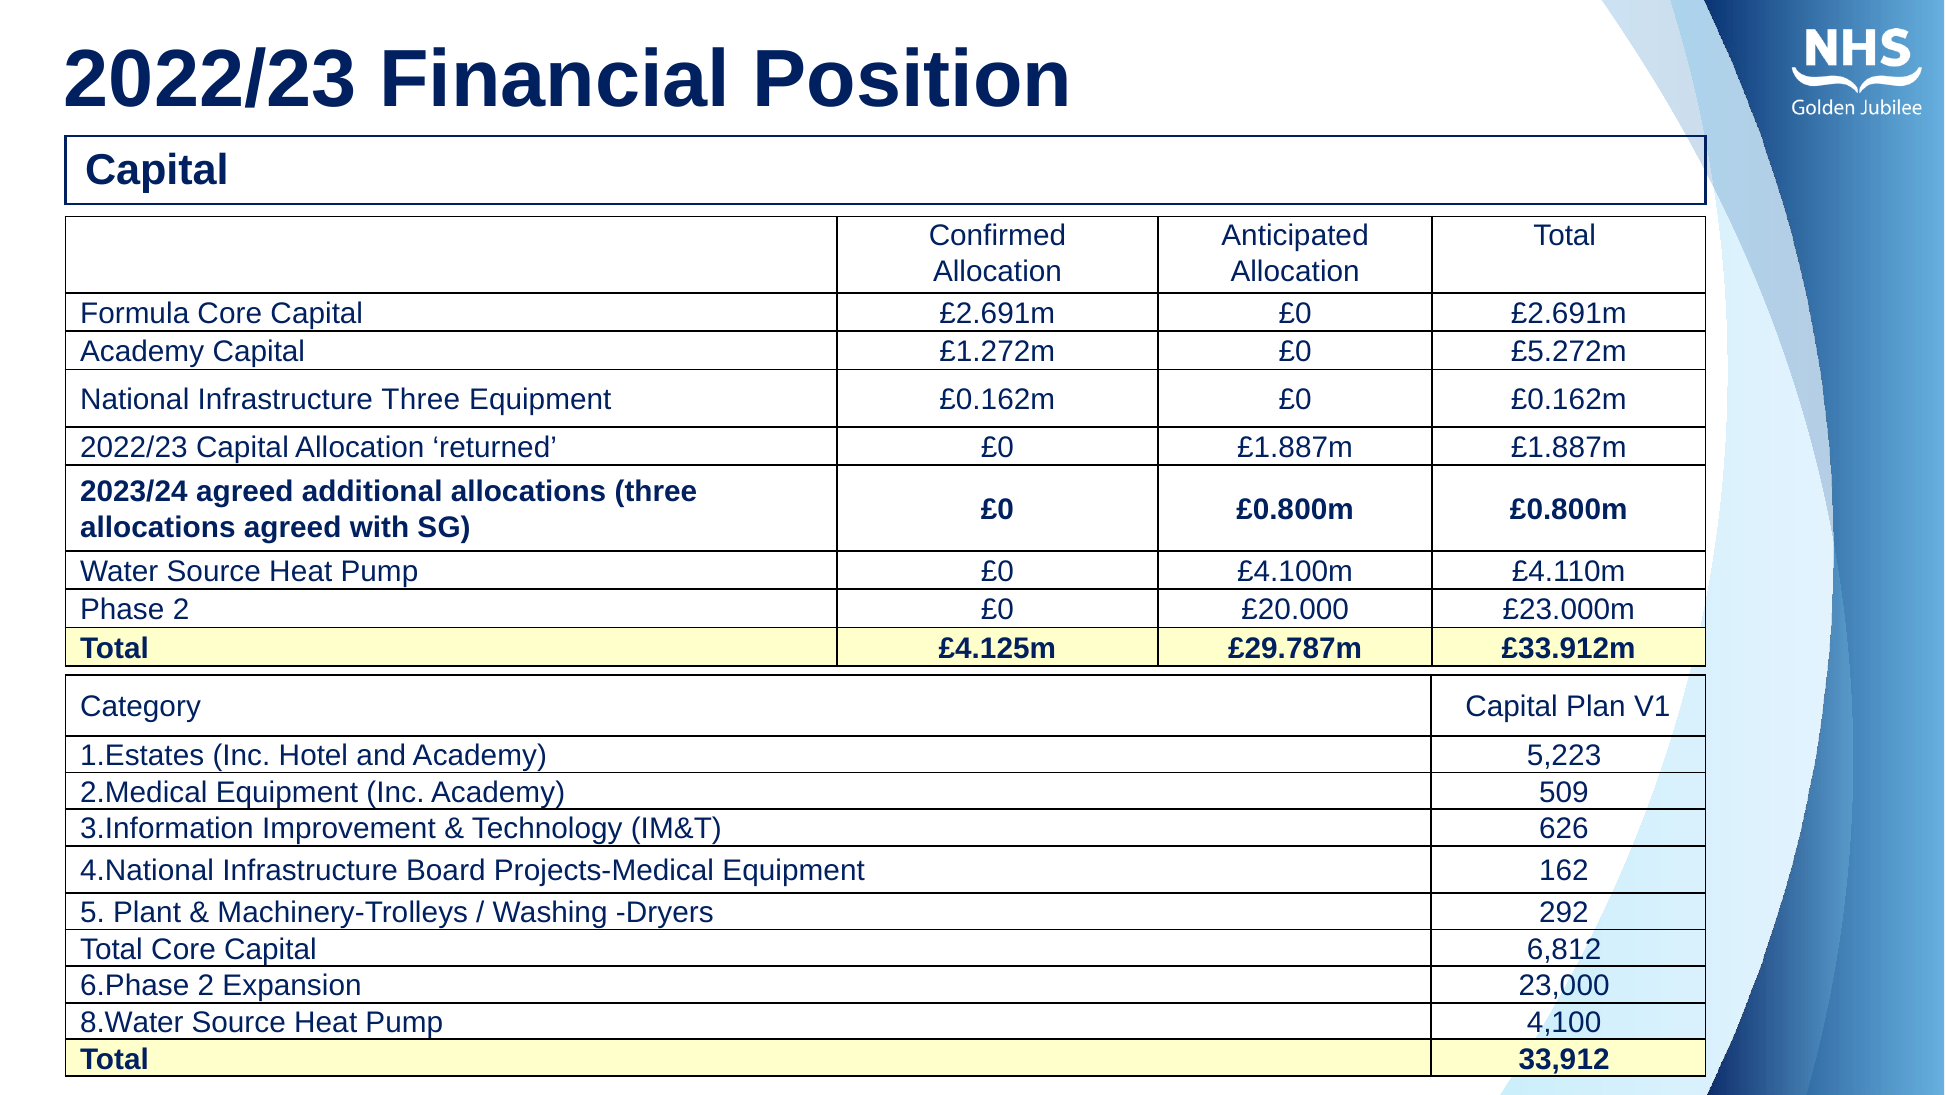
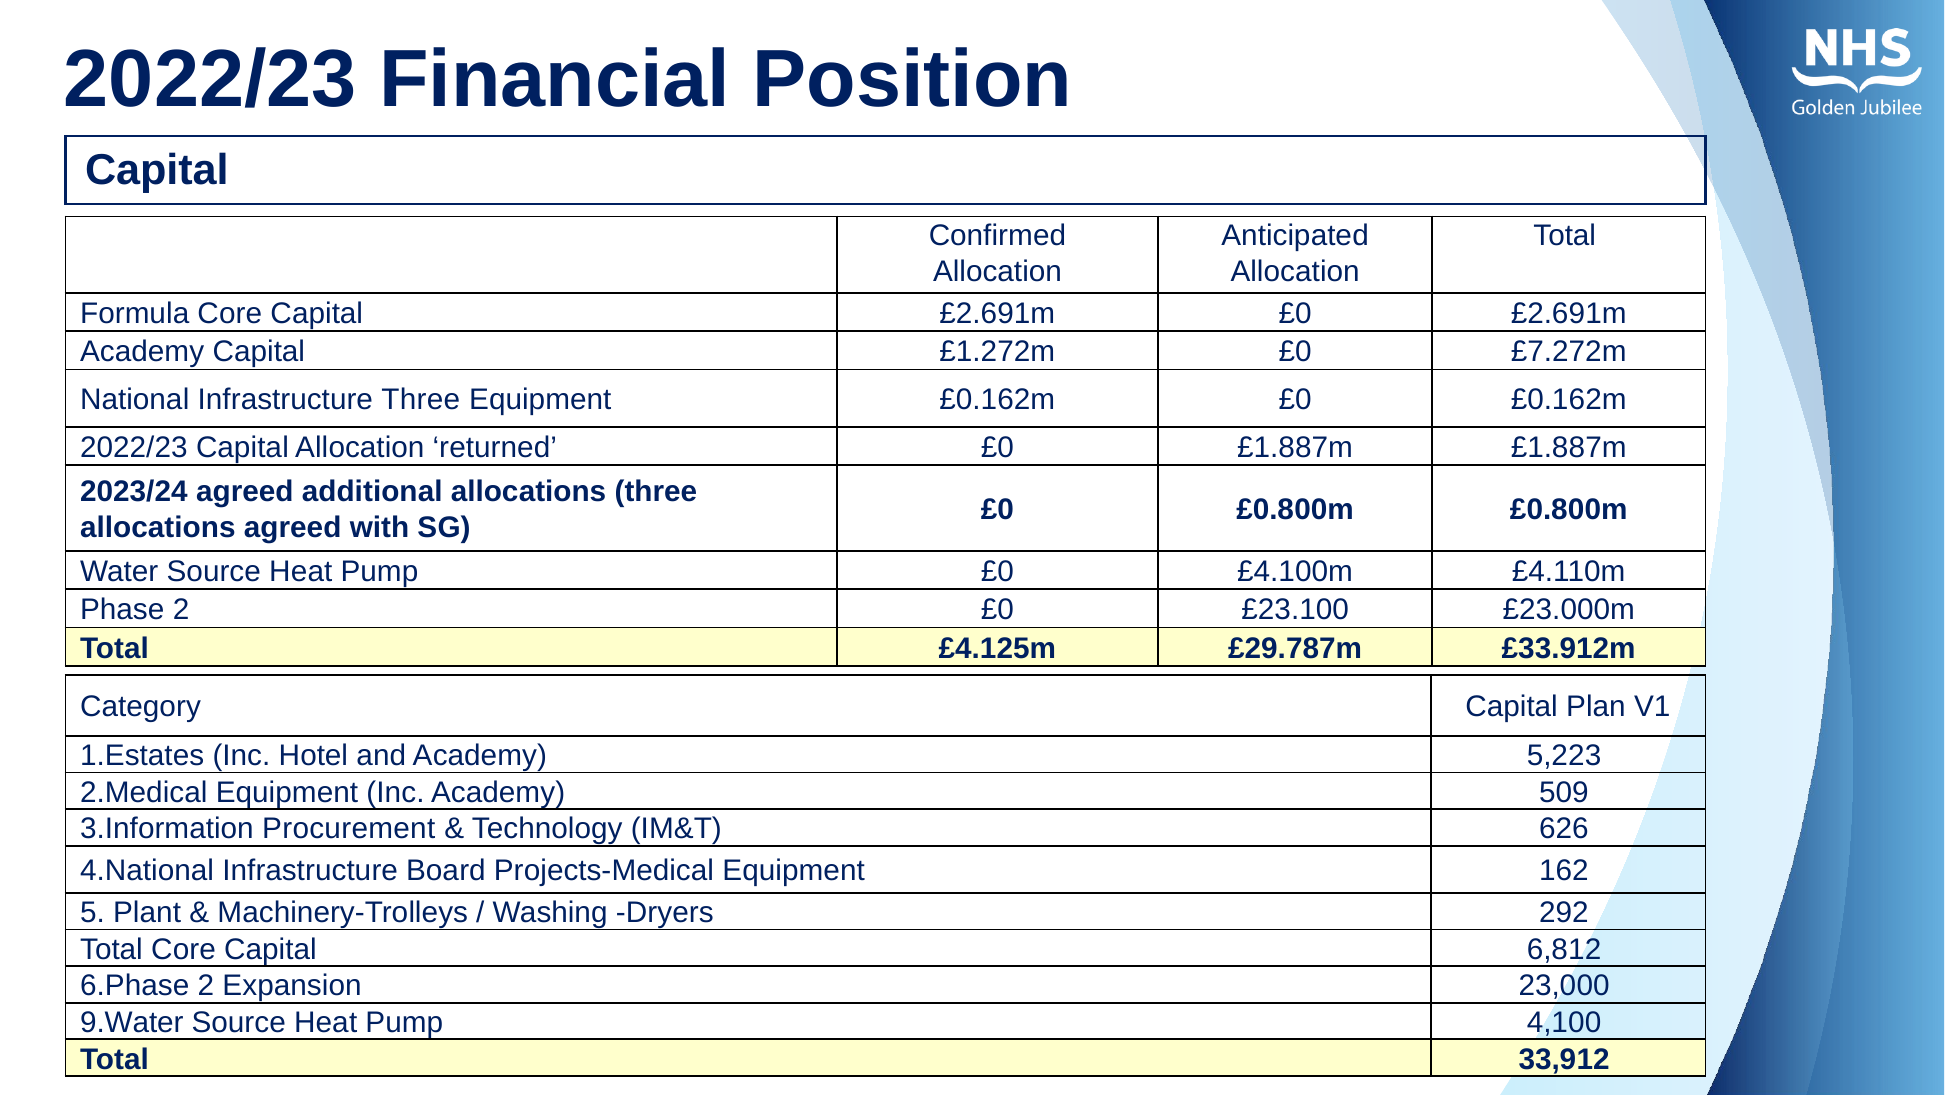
£5.272m: £5.272m -> £7.272m (1569, 352)
£20.000: £20.000 -> £23.100 (1295, 610)
Improvement: Improvement -> Procurement (349, 829)
8.Water: 8.Water -> 9.Water (132, 1022)
